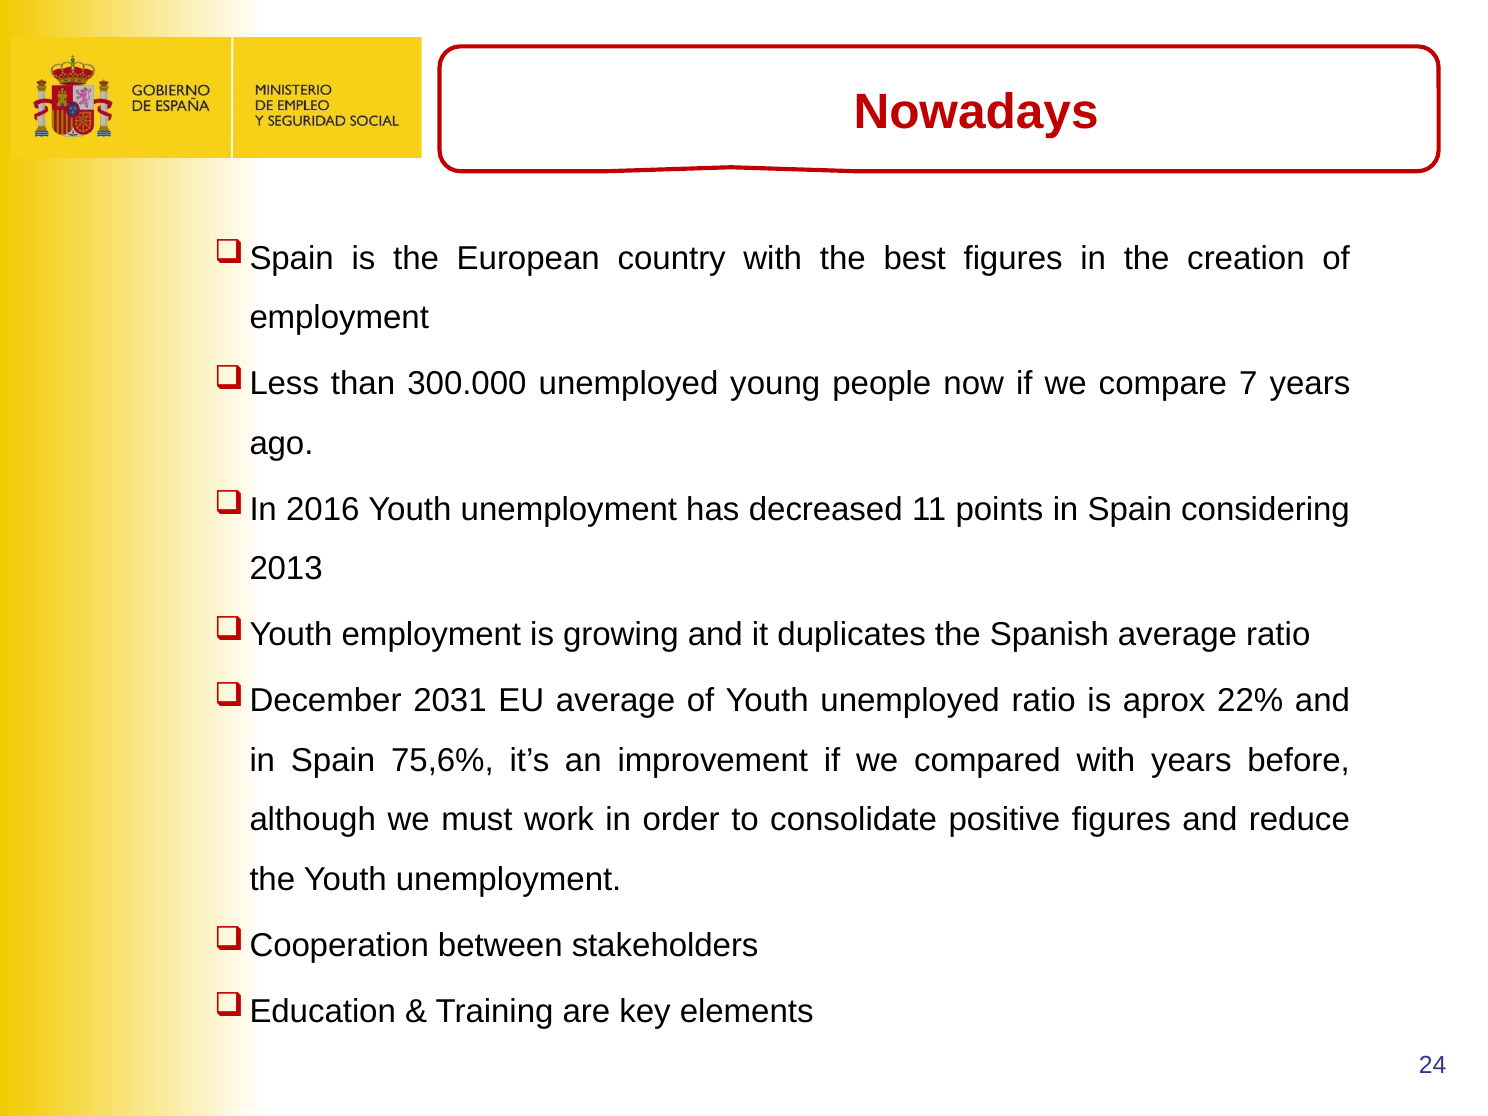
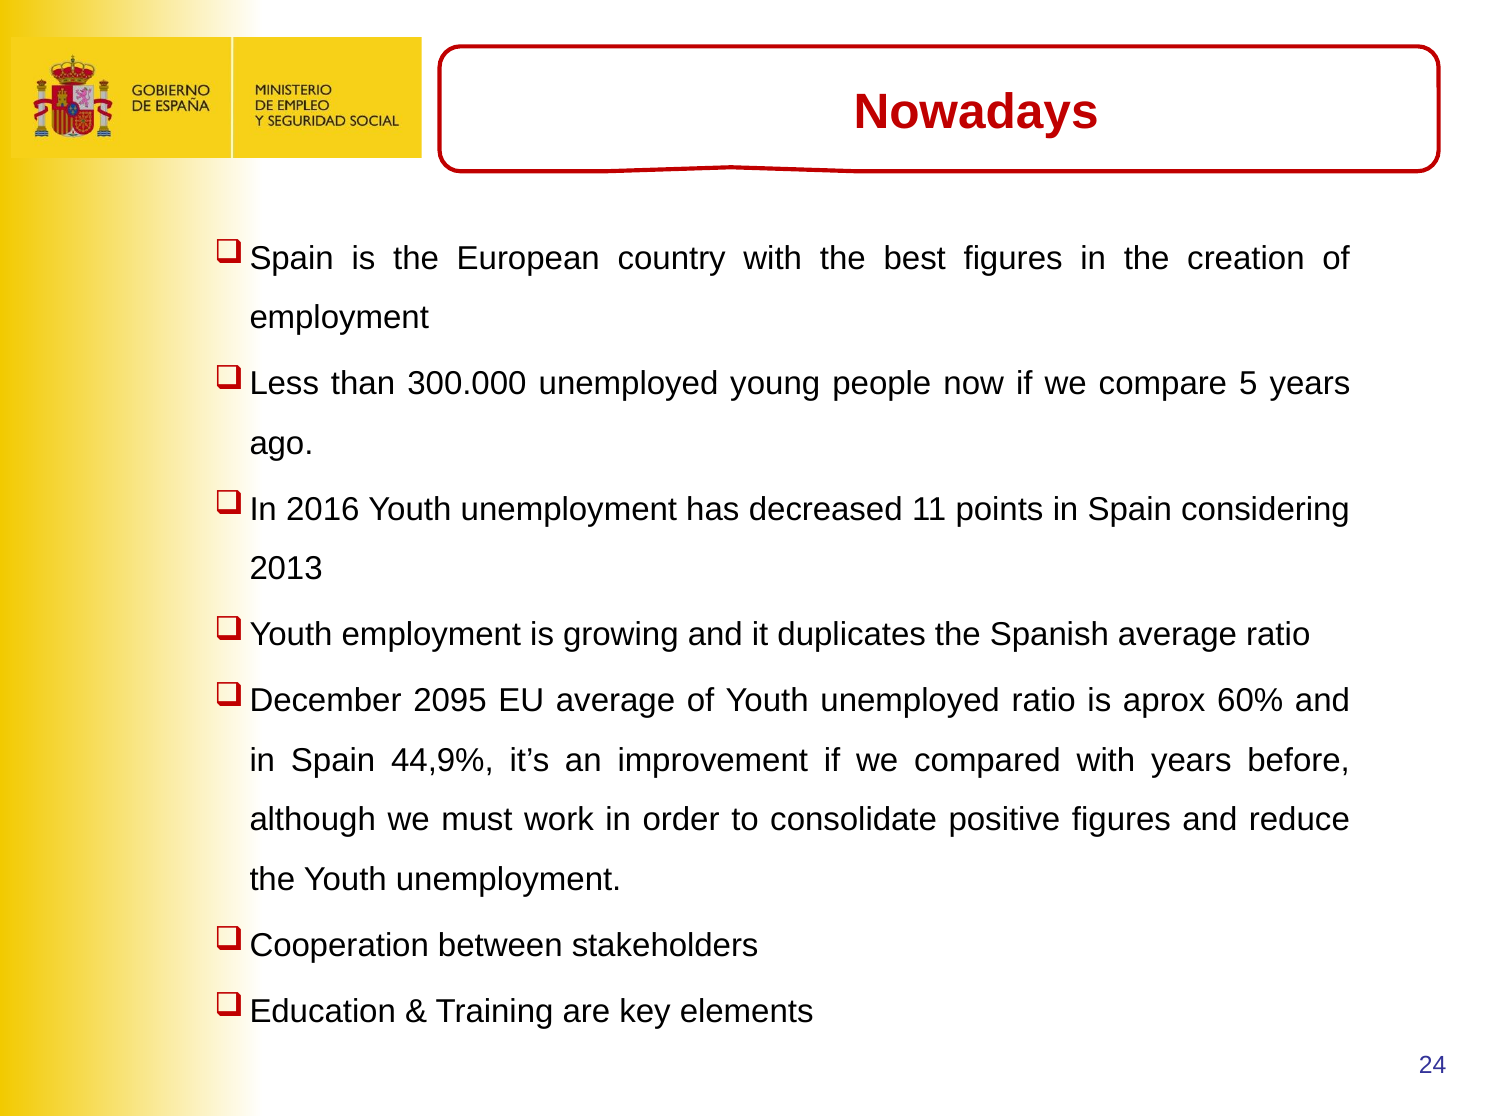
7: 7 -> 5 (1248, 384)
2031: 2031 -> 2095 (450, 701)
22%: 22% -> 60% (1250, 701)
75,6%: 75,6% -> 44,9% (442, 760)
